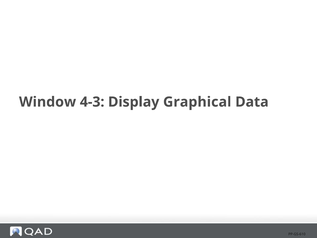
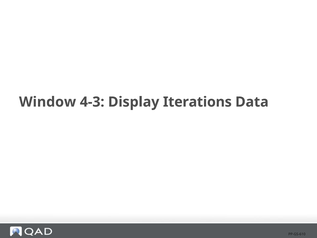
Graphical: Graphical -> Iterations (197, 102)
